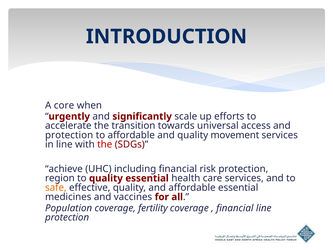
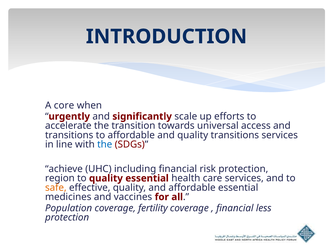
protection: protection -> transitions (69, 135)
quality movement: movement -> transitions (235, 135)
the colour: red -> blue (105, 144)
financial line: line -> less (264, 208)
